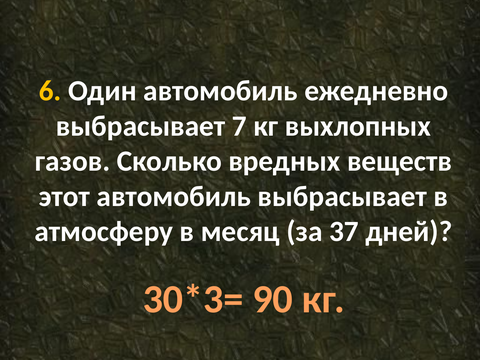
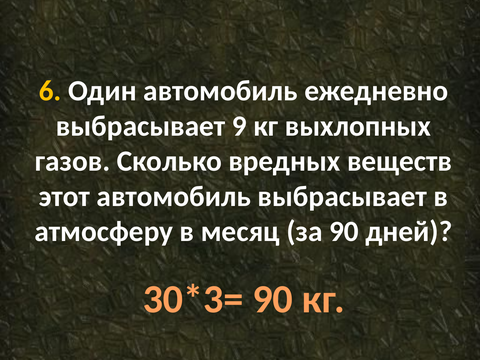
7: 7 -> 9 (239, 126)
за 37: 37 -> 90 (344, 232)
